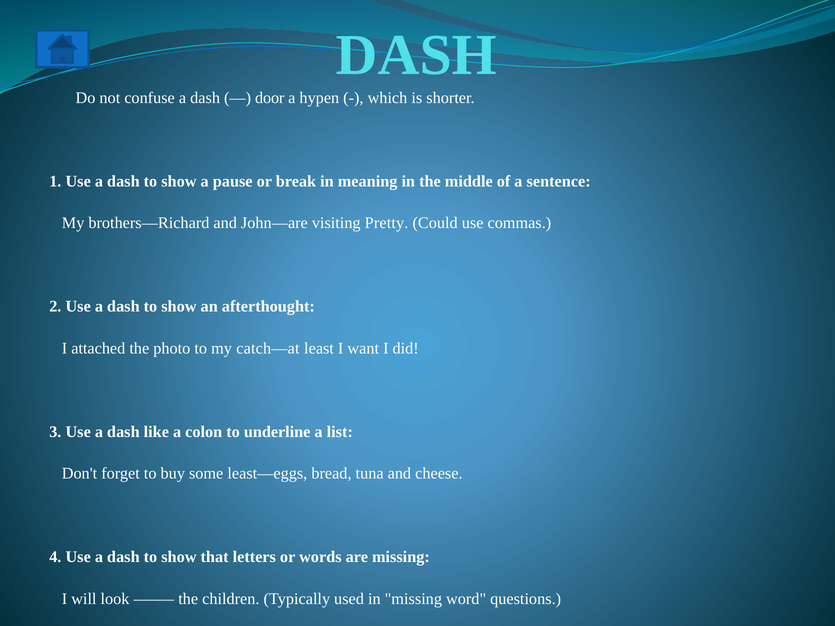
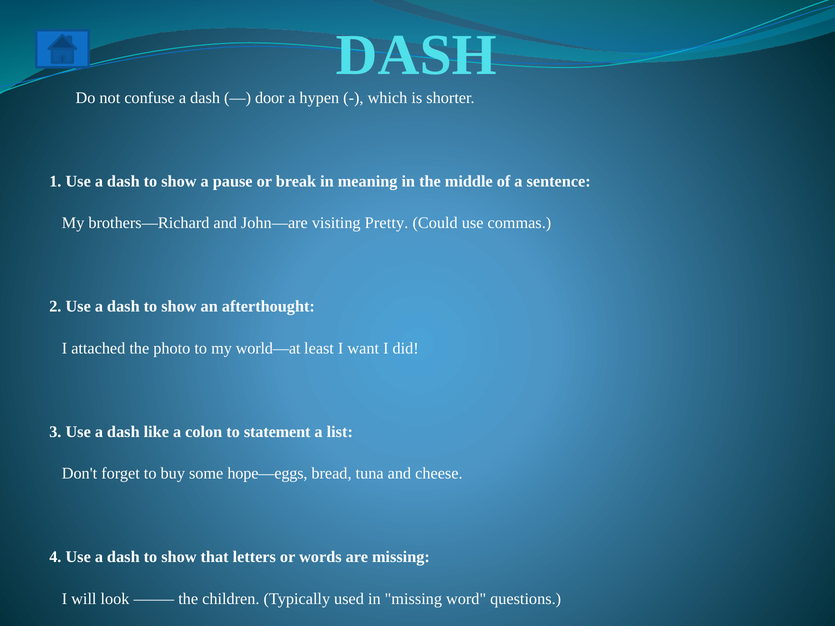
catch—at: catch—at -> world—at (268, 348)
underline: underline -> statement (277, 432)
least—eggs: least—eggs -> hope—eggs (267, 474)
